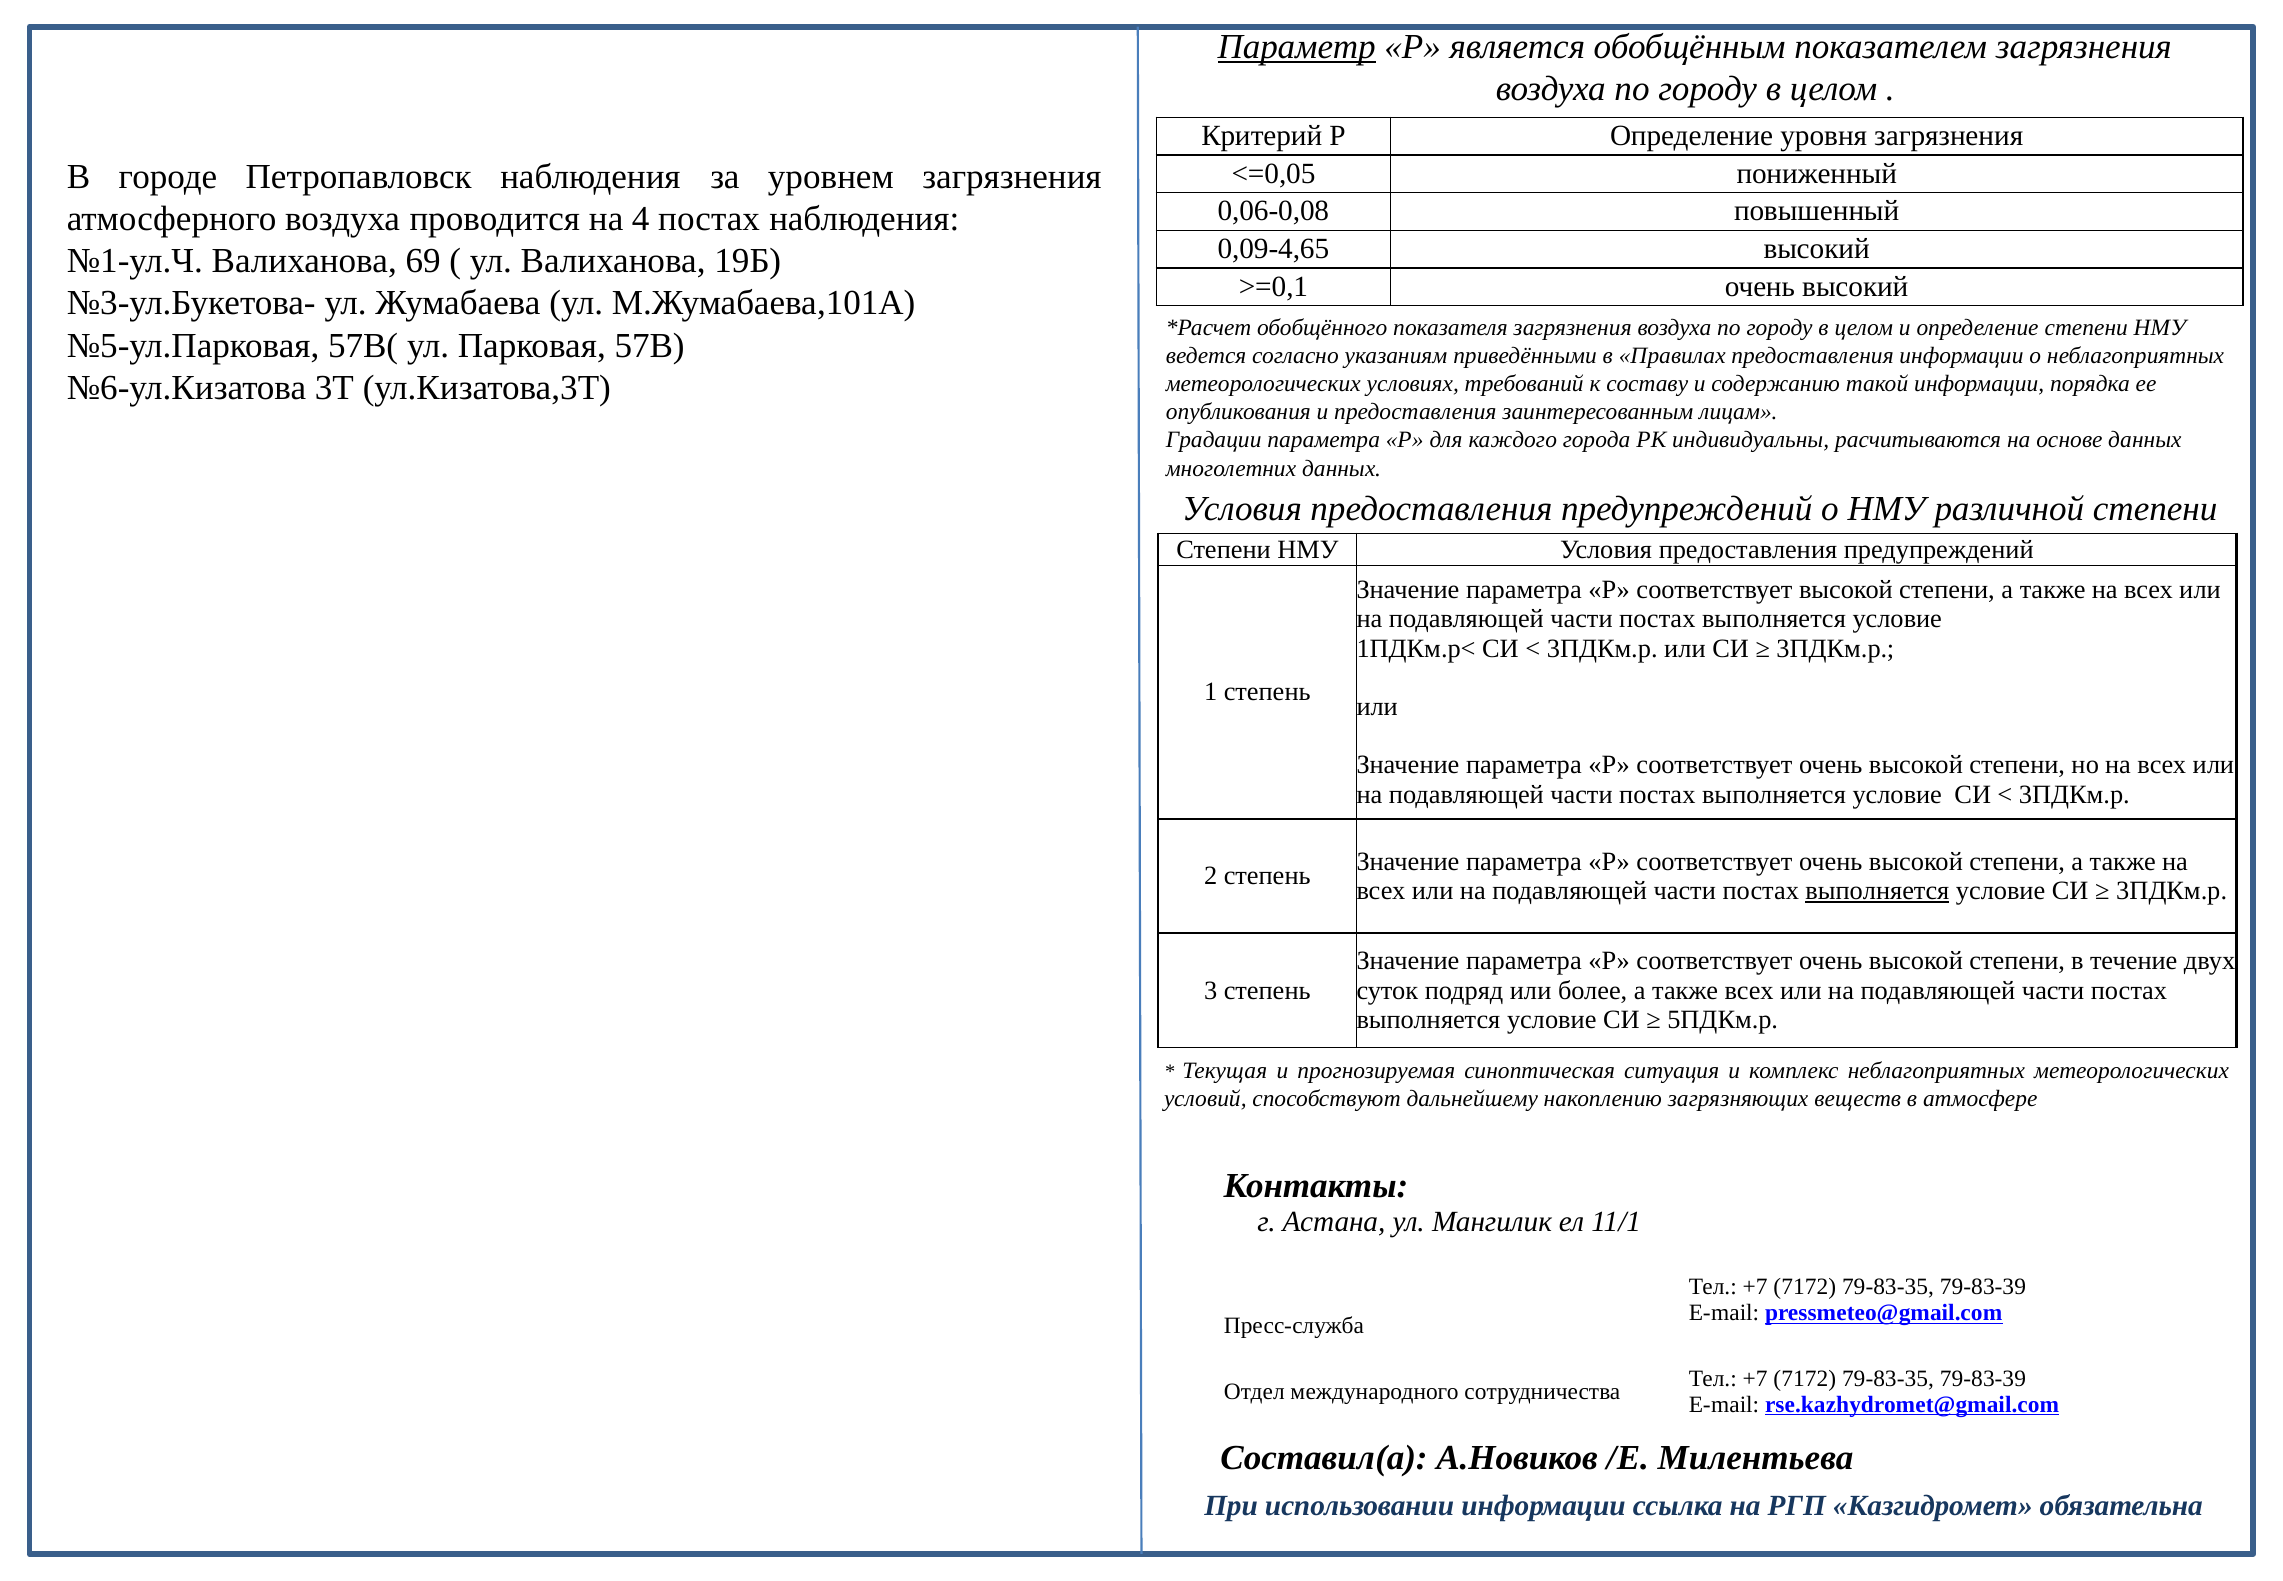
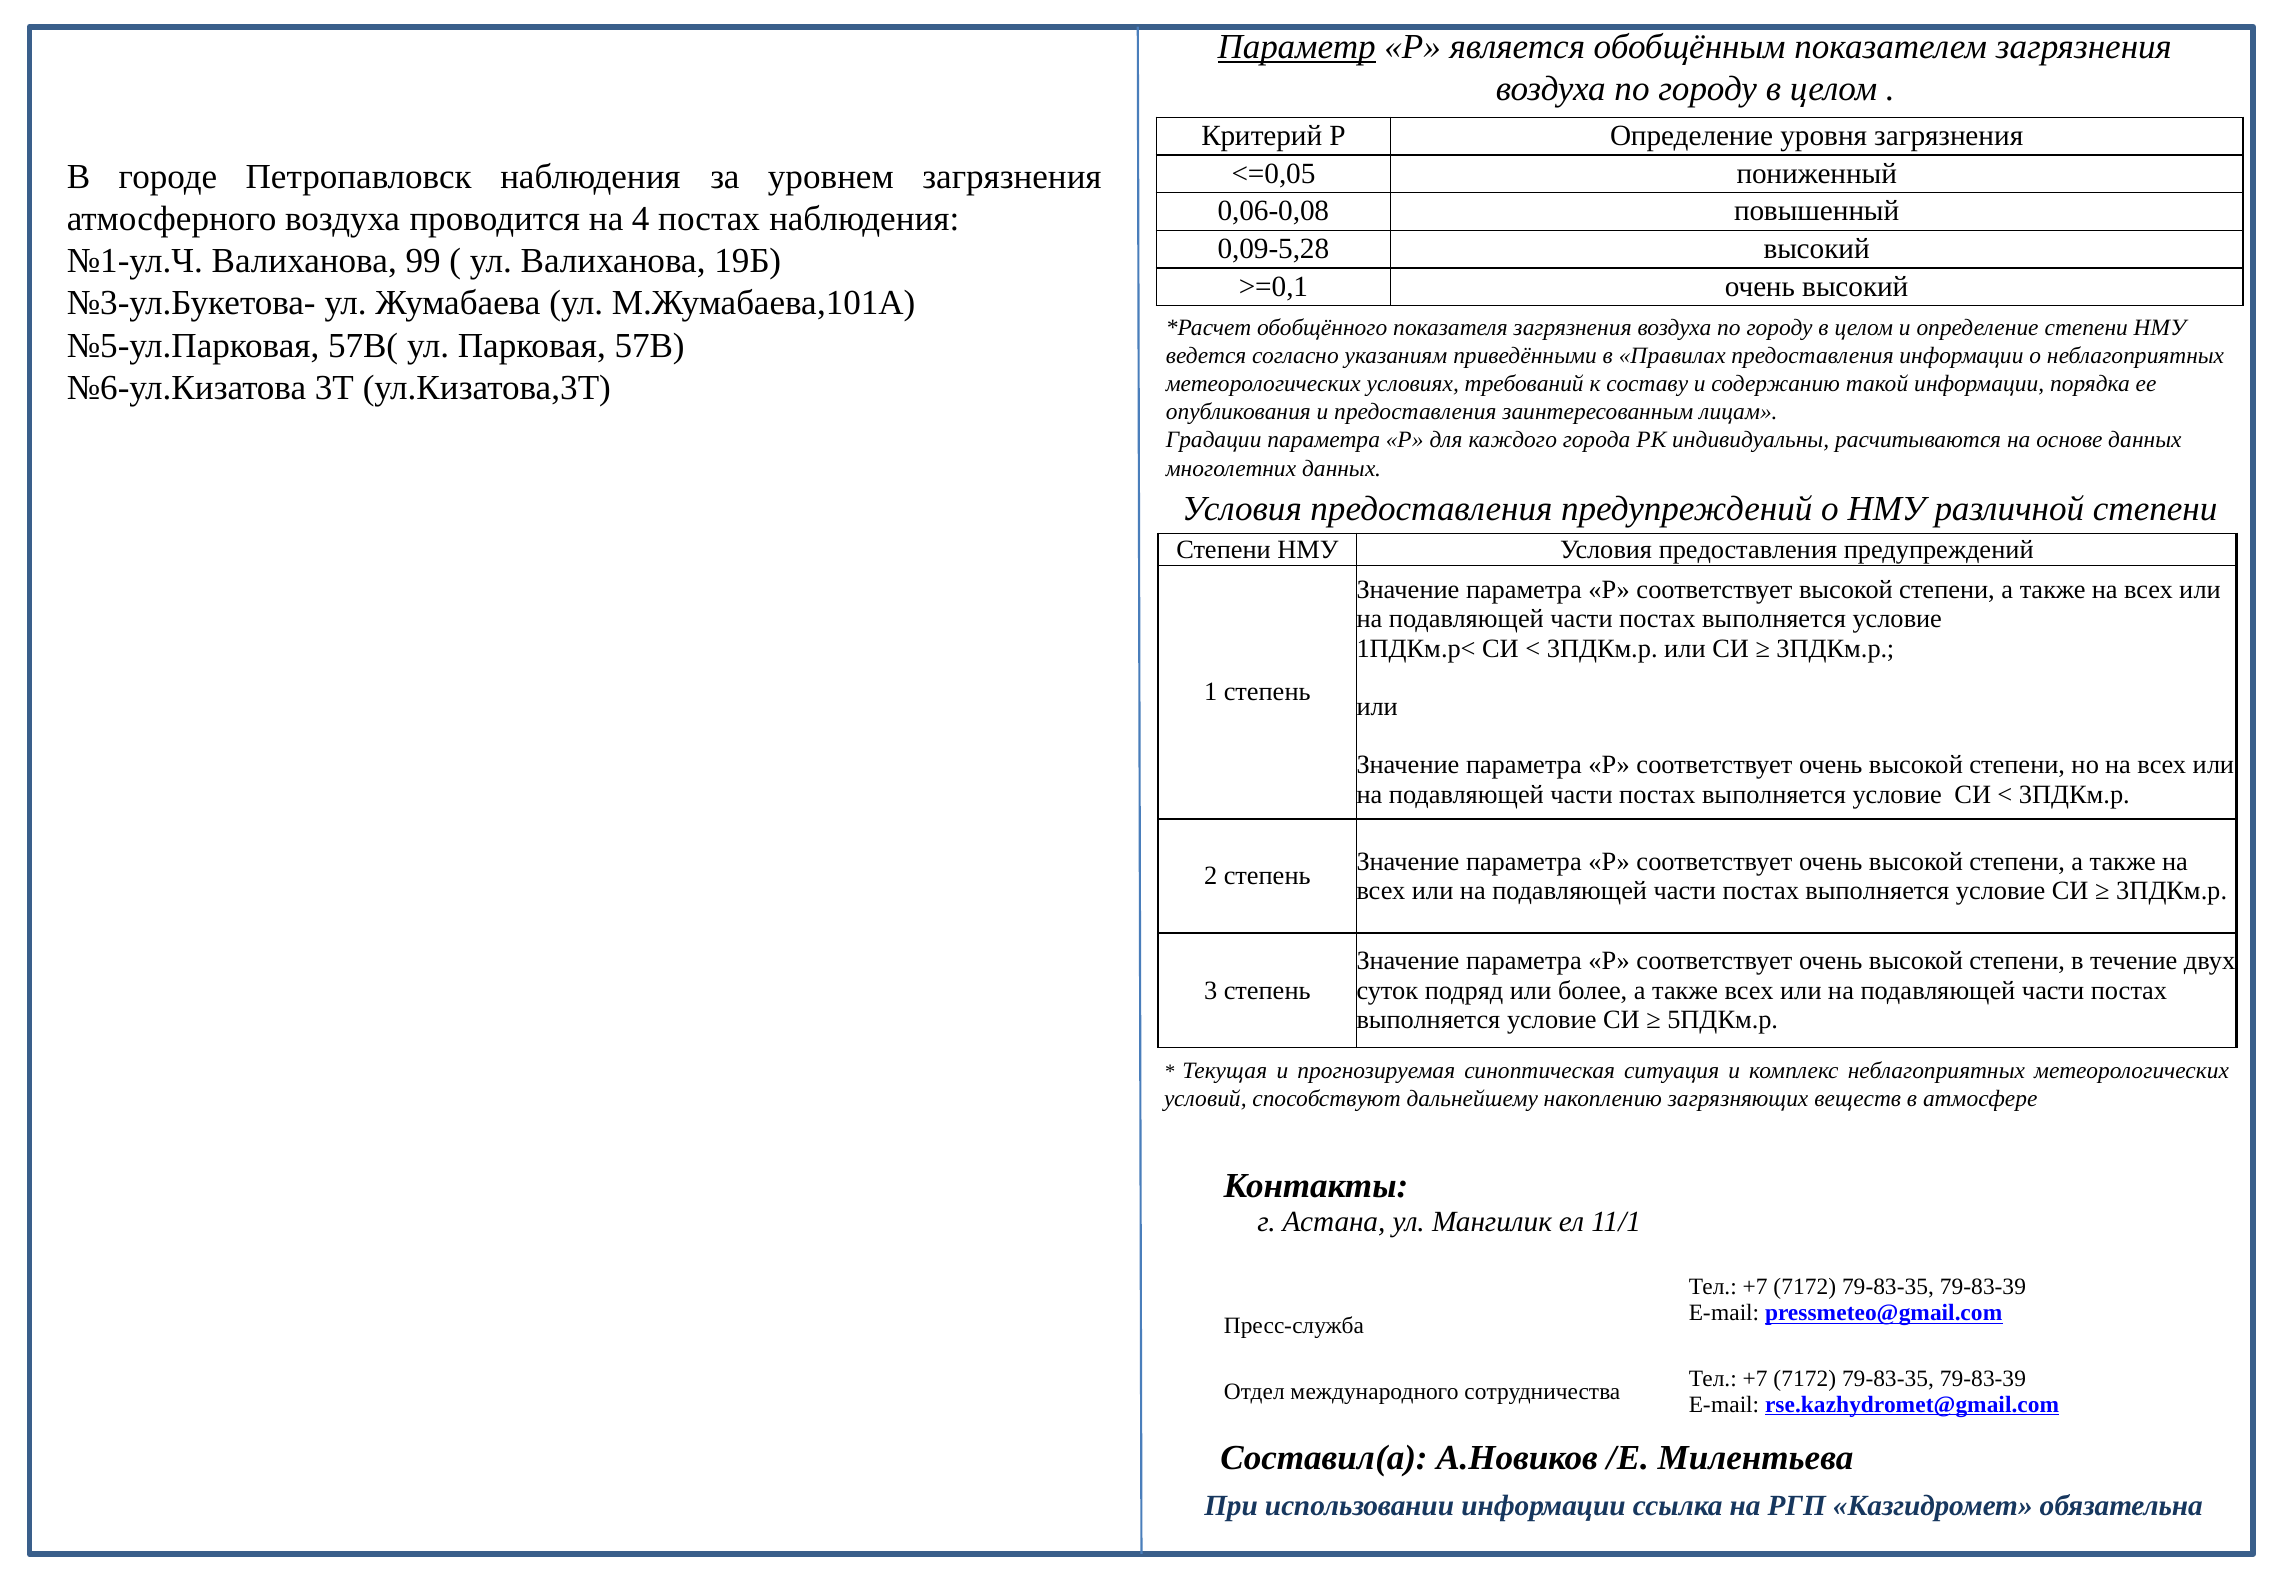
0,09-4,65: 0,09-4,65 -> 0,09-5,28 (1273, 249)
69: 69 -> 99 (423, 261)
выполняется underline: present -> none (1877, 891)
